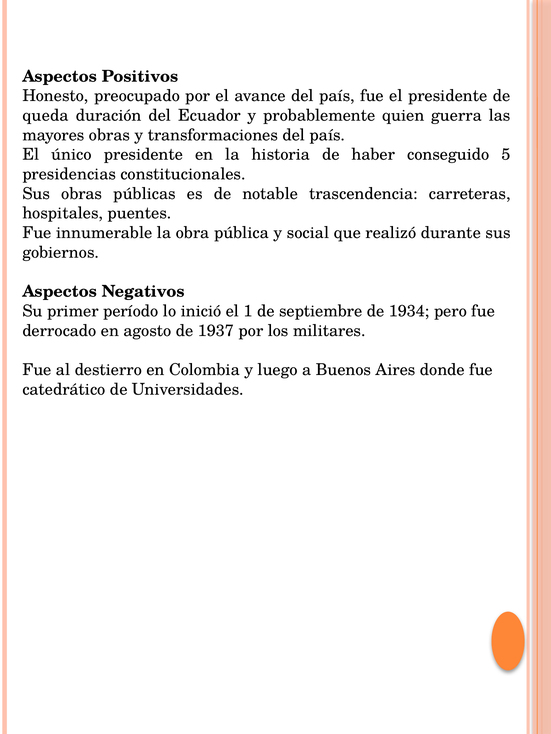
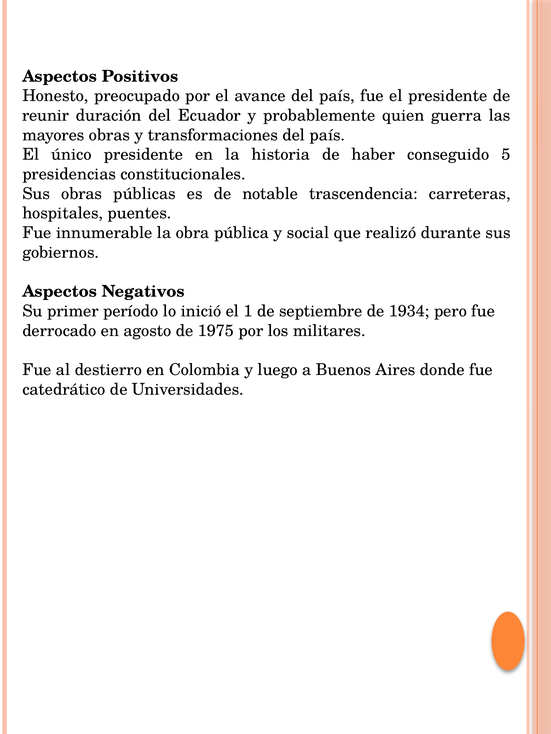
queda: queda -> reunir (46, 116)
1937: 1937 -> 1975 (216, 331)
